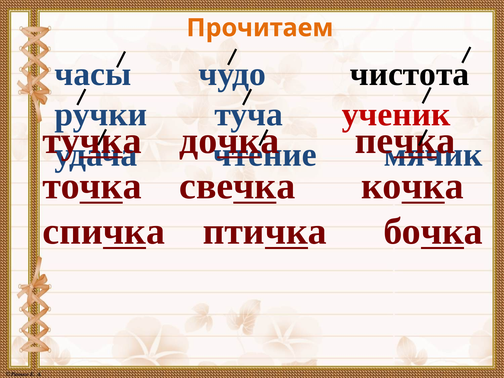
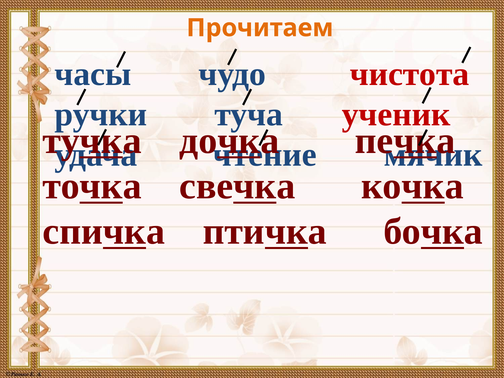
чистота colour: black -> red (410, 74)
